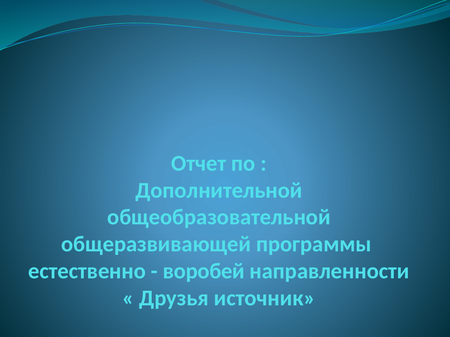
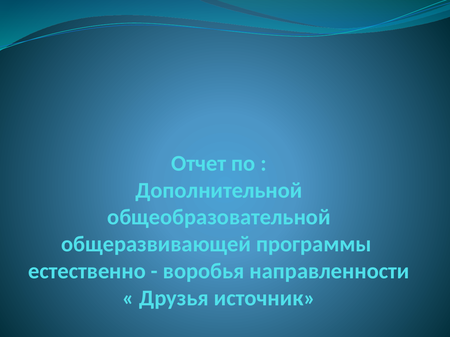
воробей: воробей -> воробья (204, 272)
